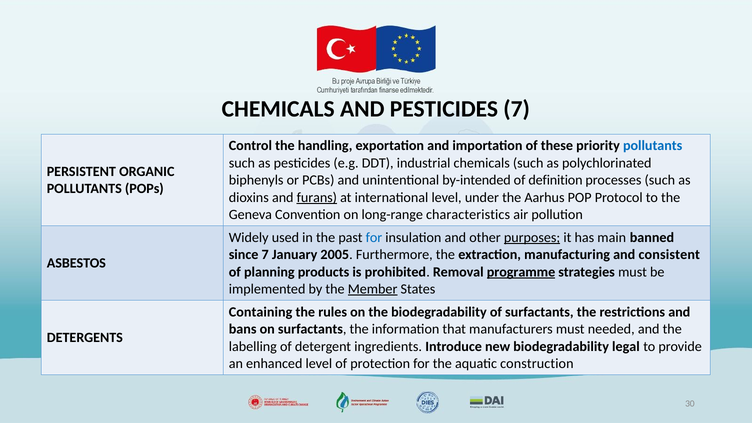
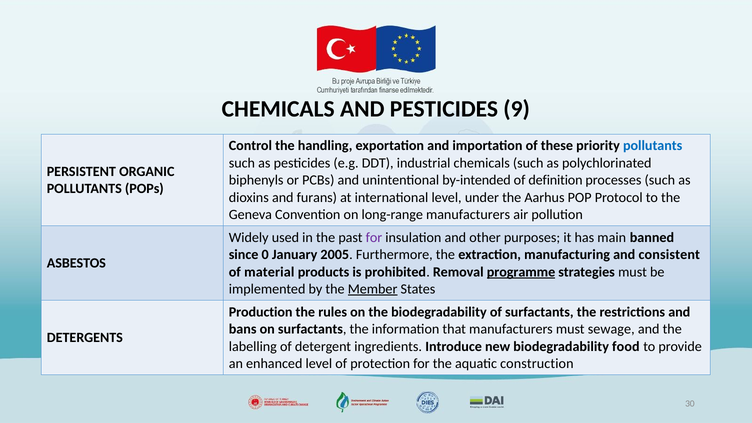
PESTICIDES 7: 7 -> 9 (517, 109)
furans underline: present -> none (317, 197)
long-range characteristics: characteristics -> manufacturers (468, 215)
for colour: blue -> purple (374, 237)
purposes underline: present -> none (532, 237)
since 7: 7 -> 0 (265, 255)
planning: planning -> material (269, 272)
Containing: Containing -> Production (261, 312)
needed: needed -> sewage (611, 329)
legal: legal -> food (626, 346)
